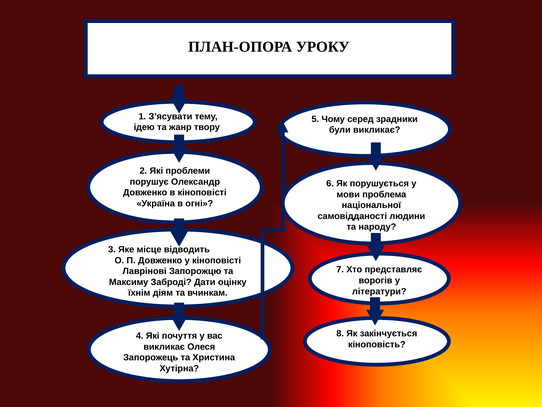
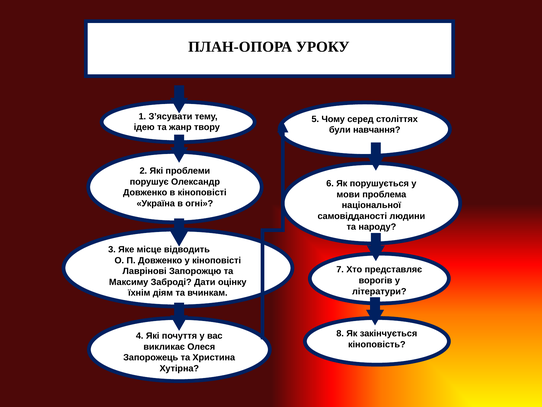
зрадники: зрадники -> століттях (397, 119)
були викликає: викликає -> навчання (377, 130)
